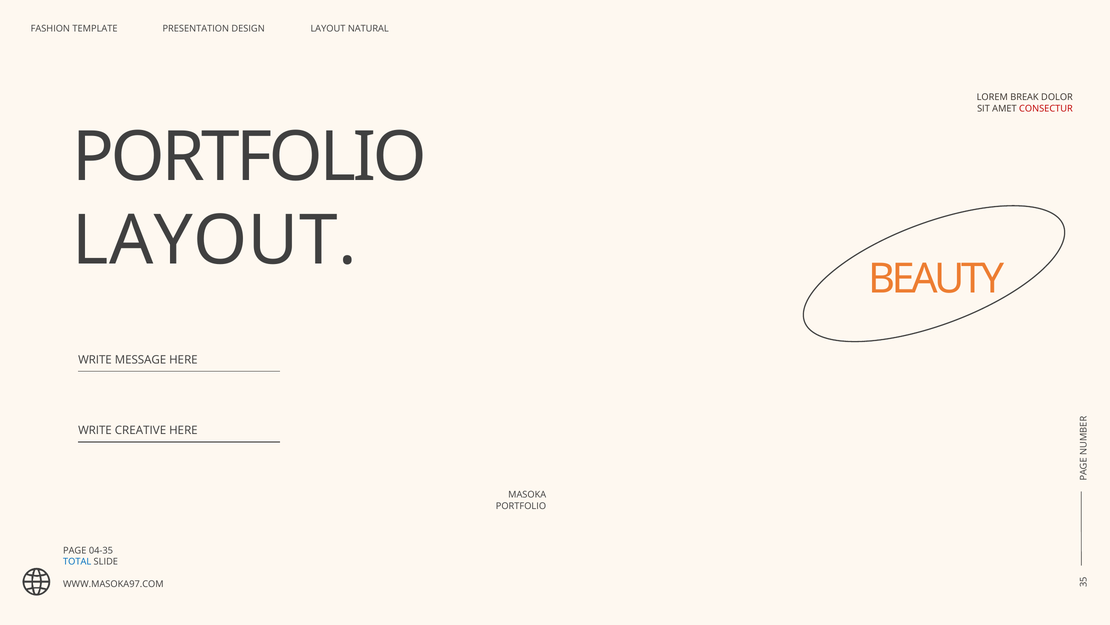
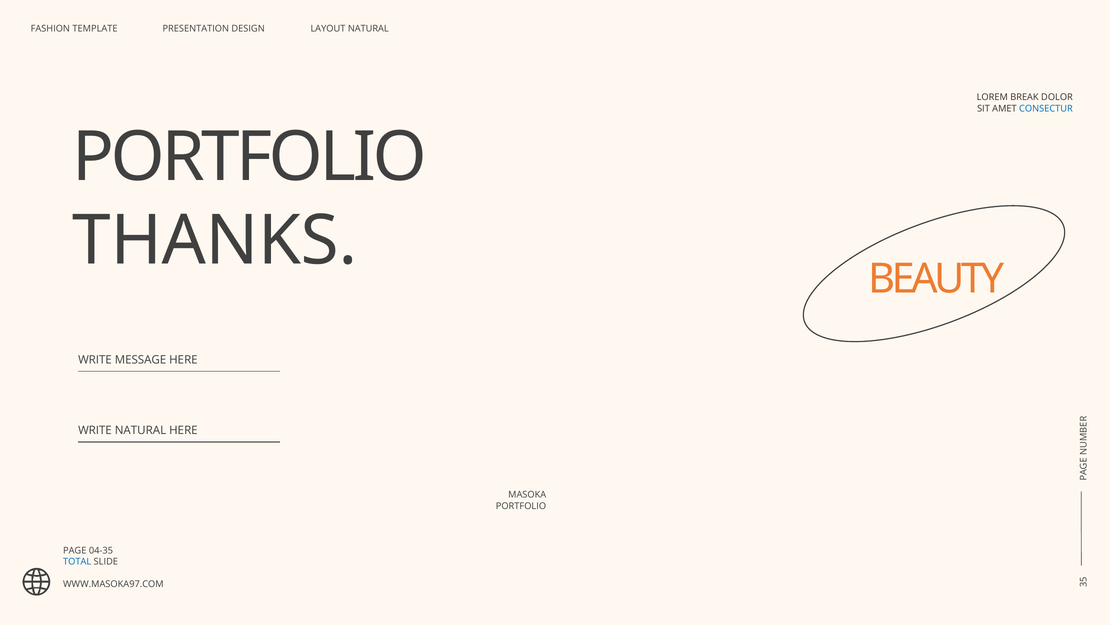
CONSECTUR colour: red -> blue (1046, 108)
LAYOUT: LAYOUT -> THANKS (215, 240)
WRITE CREATIVE: CREATIVE -> NATURAL (141, 430)
